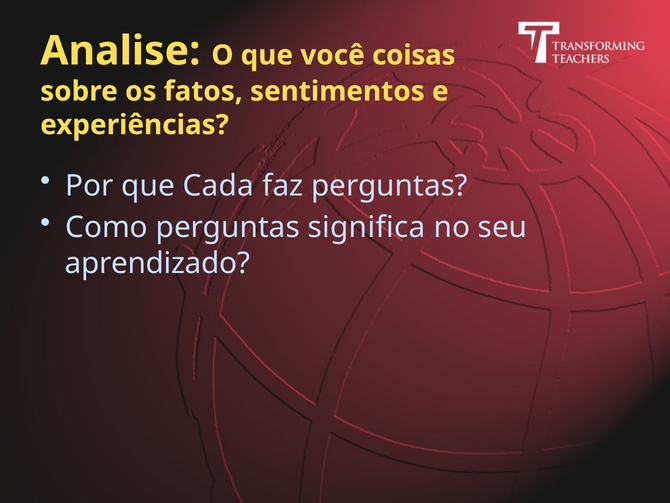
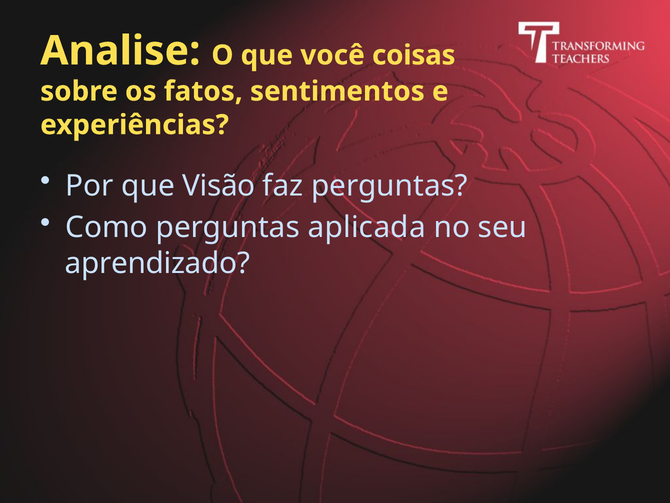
Cada: Cada -> Visão (219, 186)
significa: significa -> aplicada (367, 227)
